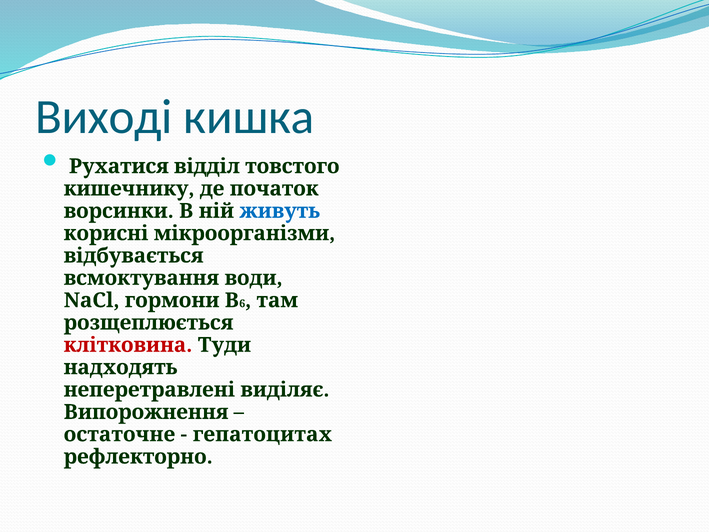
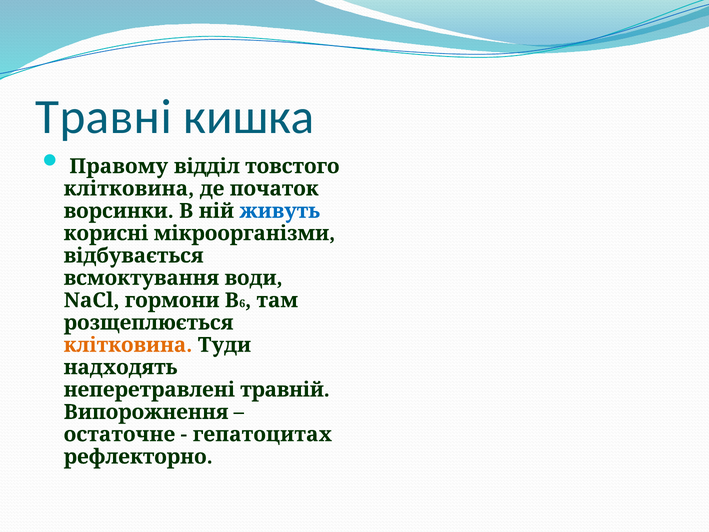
Виході: Виході -> Травні (104, 117)
Рухатися: Рухатися -> Правому (119, 166)
кишечнику: кишечнику -> клітковина (129, 189)
клітковина colour: red -> orange (128, 345)
виділяє: виділяє -> травній (285, 390)
